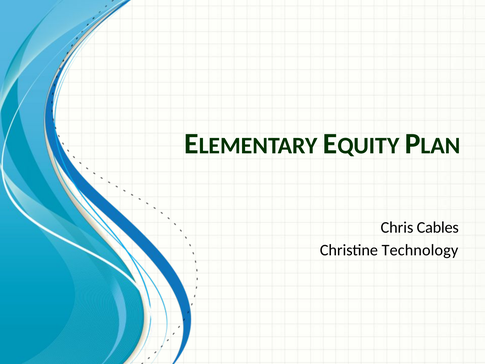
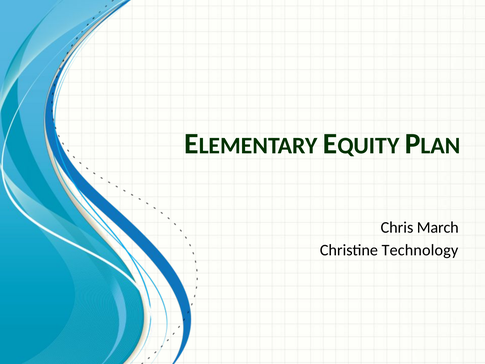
Cables: Cables -> March (438, 227)
